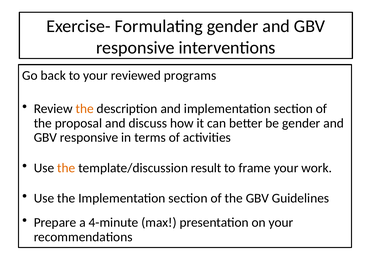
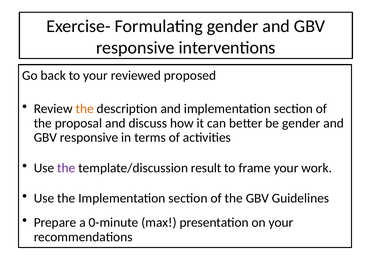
programs: programs -> proposed (190, 76)
the colour: orange -> purple (66, 168)
4-minute: 4-minute -> 0-minute (114, 223)
